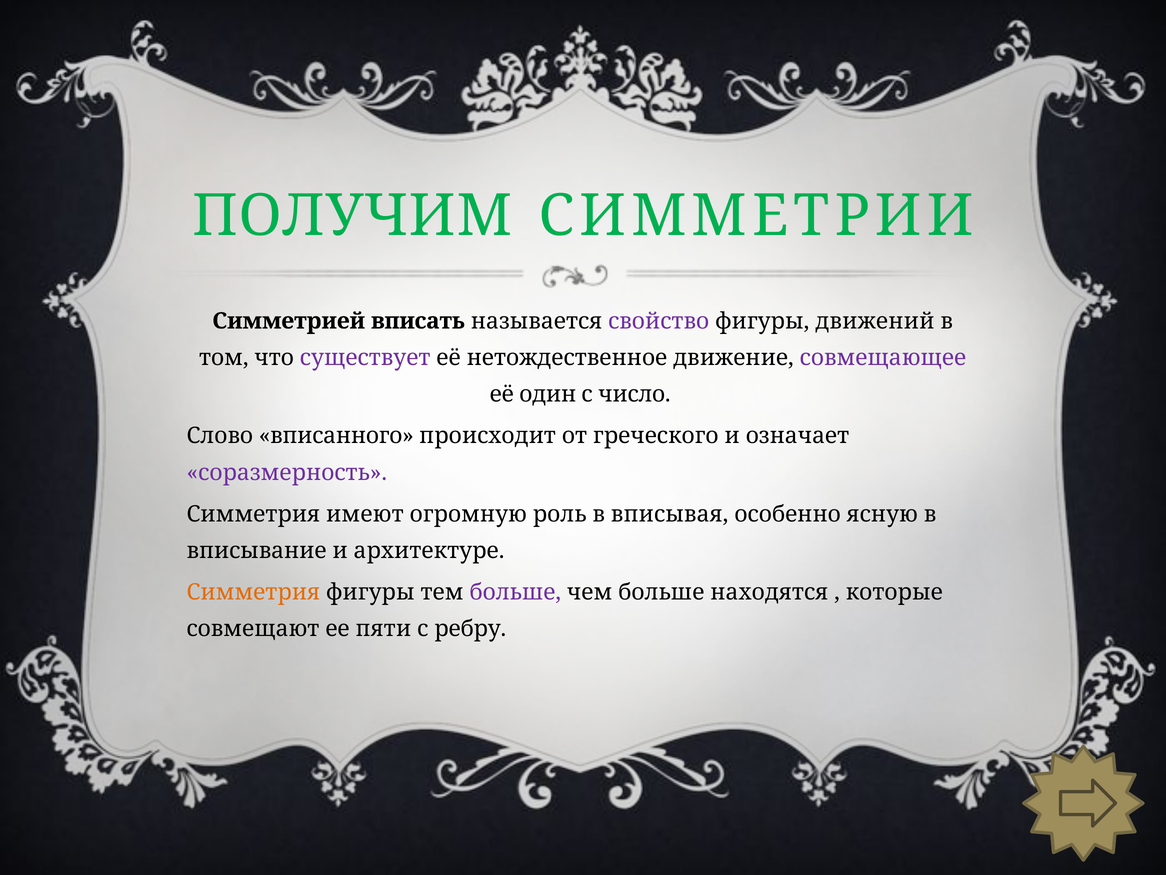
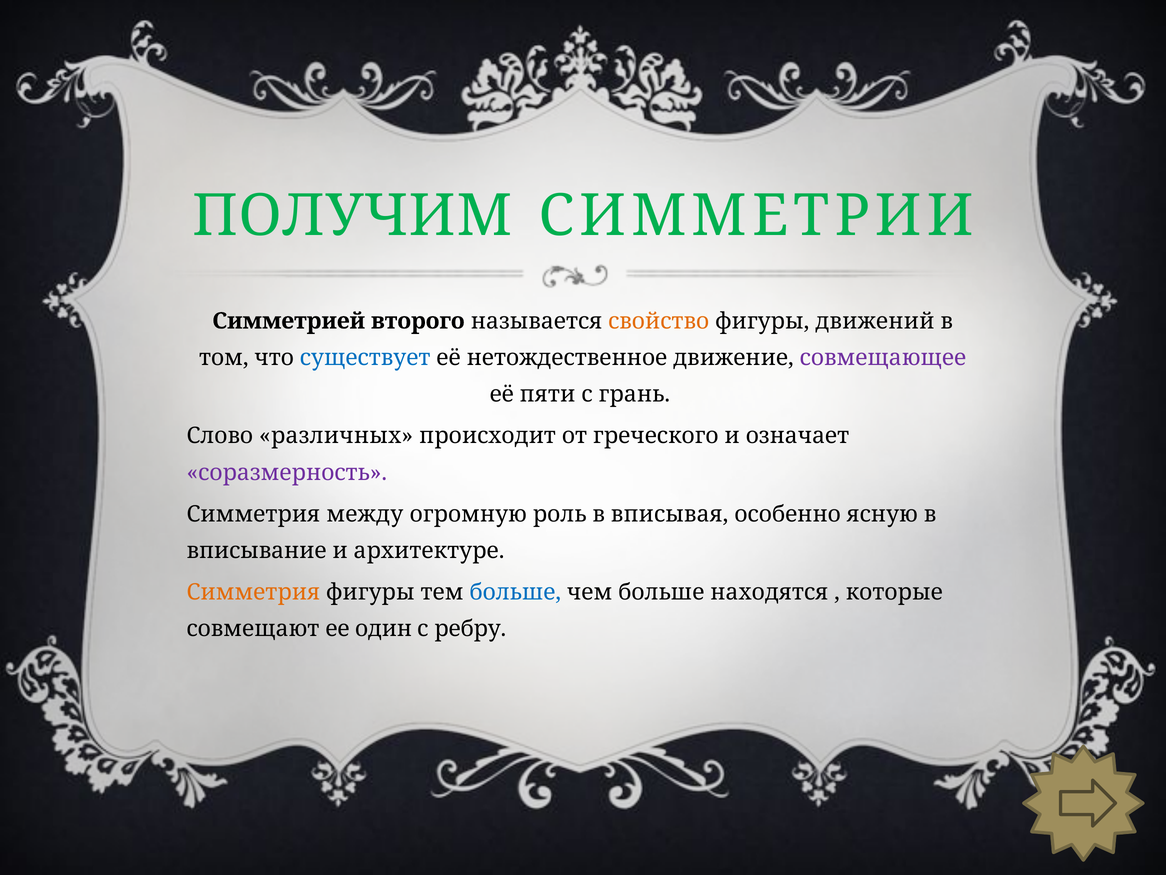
вписать: вписать -> второго (418, 321)
свойство colour: purple -> orange (659, 321)
существует colour: purple -> blue (365, 358)
один: один -> пяти (548, 394)
число: число -> грань (634, 394)
вписанного: вписанного -> различных (336, 436)
имеют: имеют -> между (365, 514)
больше colour: purple -> blue (515, 592)
пяти: пяти -> один (384, 629)
